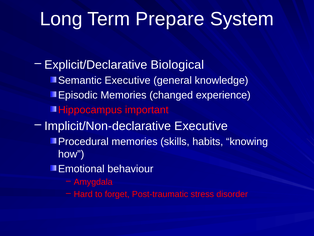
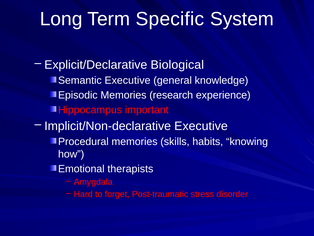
Prepare: Prepare -> Specific (170, 19)
changed: changed -> research (171, 95)
behaviour: behaviour -> therapists (130, 169)
